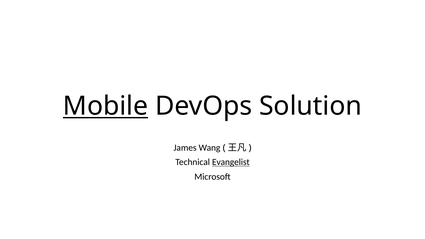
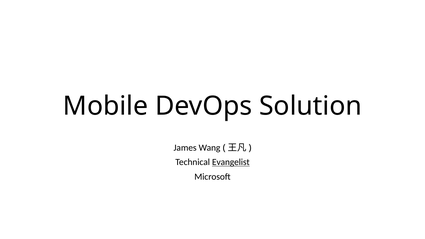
Mobile underline: present -> none (106, 106)
